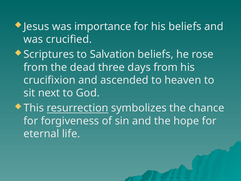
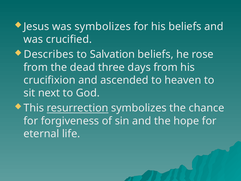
was importance: importance -> symbolizes (103, 26)
Scriptures: Scriptures -> Describes (49, 54)
